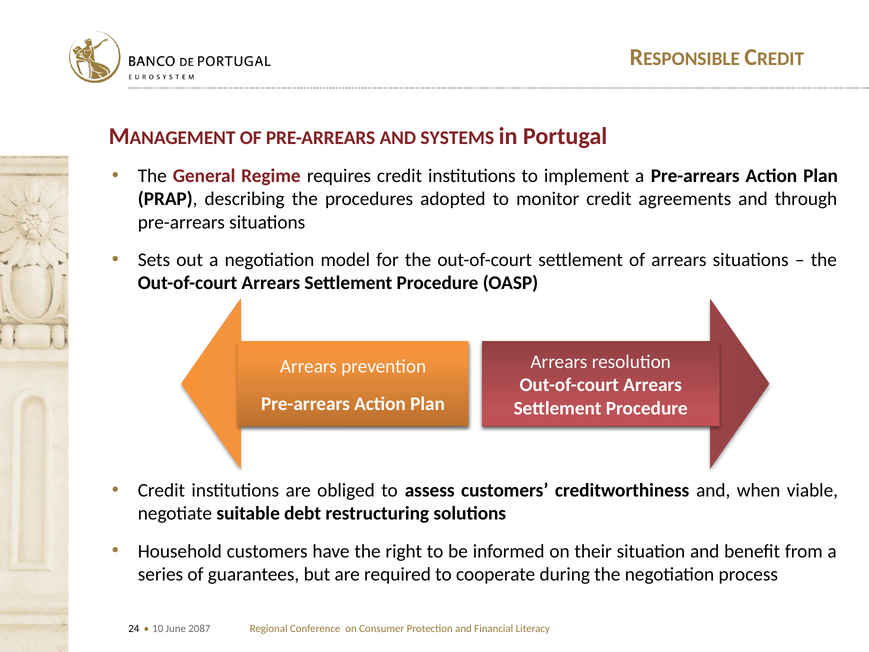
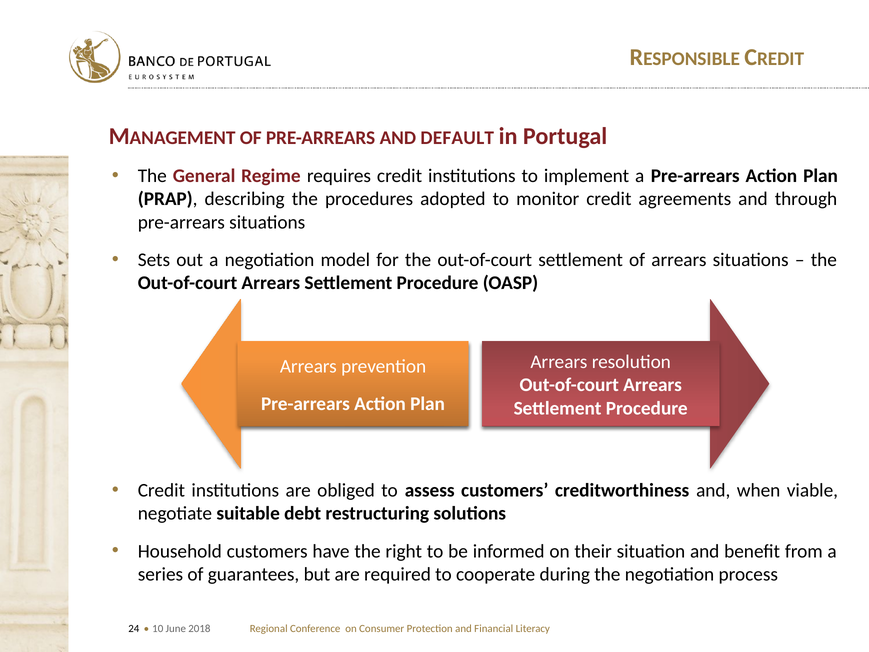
SYSTEMS: SYSTEMS -> DEFAULT (457, 138)
2087: 2087 -> 2018 (199, 628)
